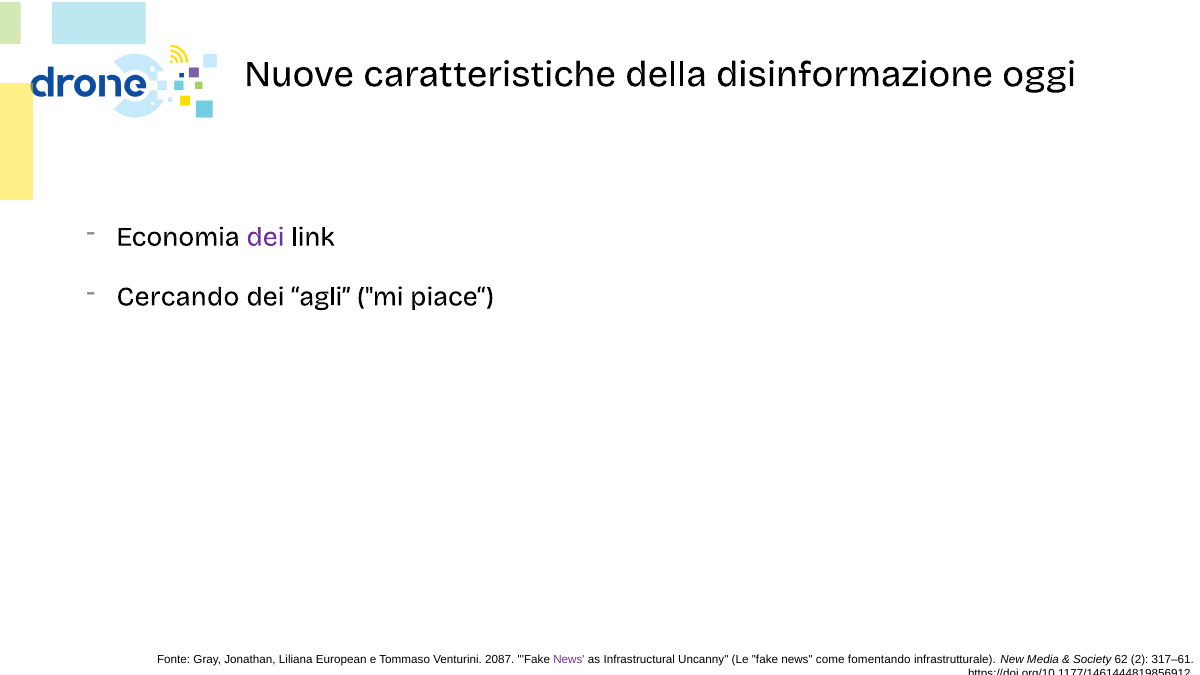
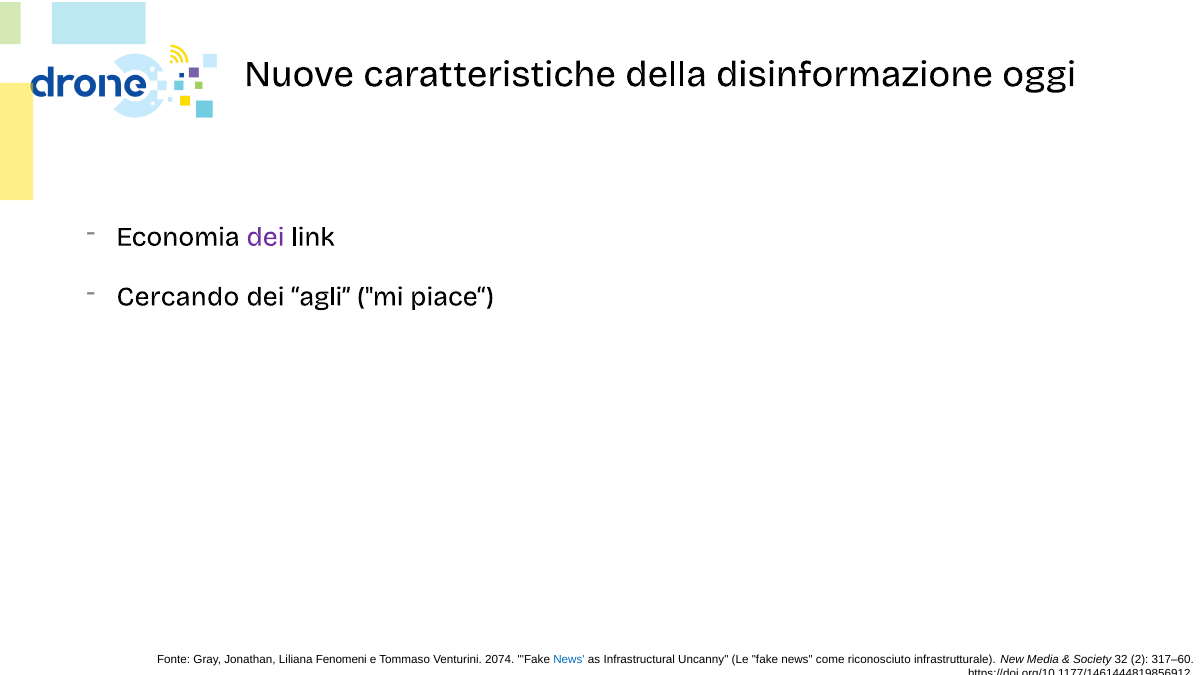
European: European -> Fenomeni (341, 660)
2087: 2087 -> 2074 (500, 660)
News colour: purple -> blue (569, 660)
fomentando: fomentando -> riconosciuto (879, 660)
62: 62 -> 32 (1121, 660)
317–61: 317–61 -> 317–60 (1173, 660)
